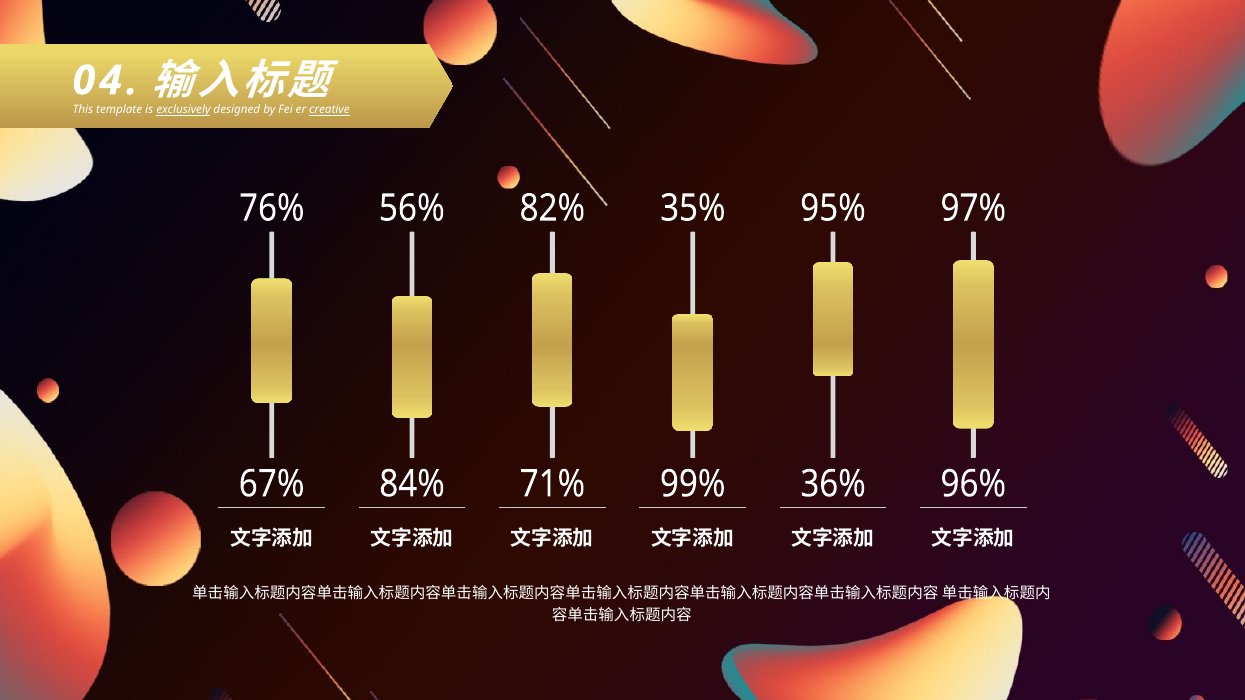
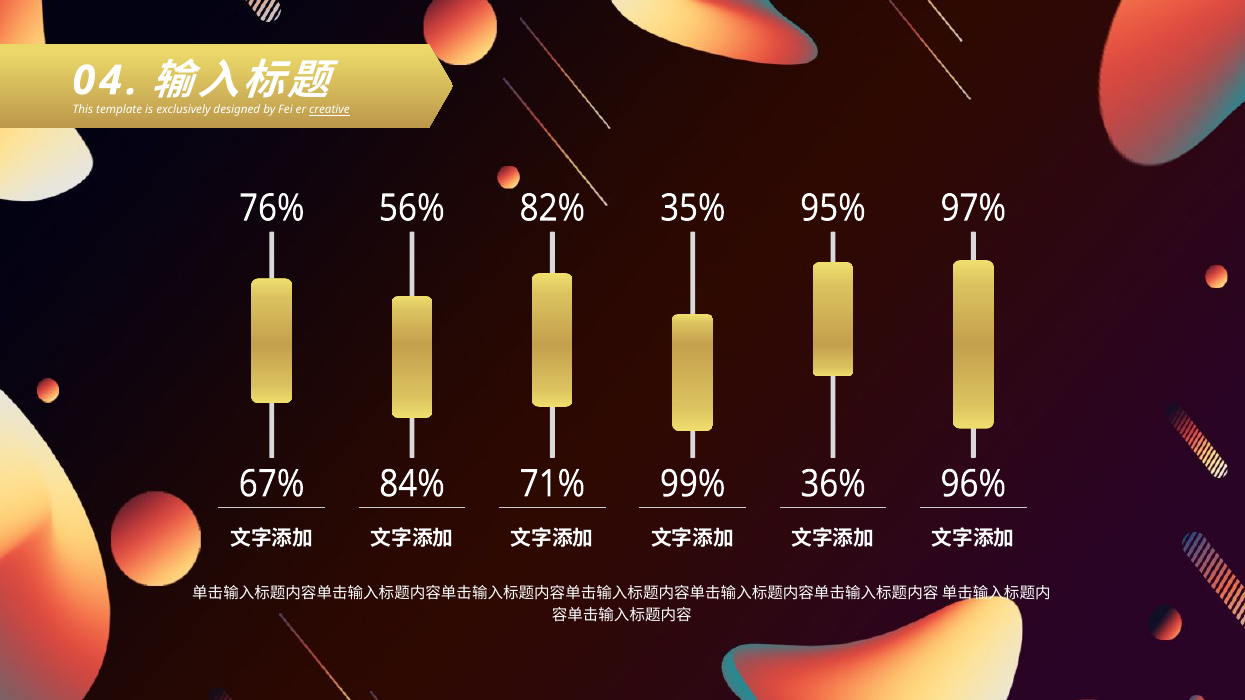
exclusively underline: present -> none (183, 110)
